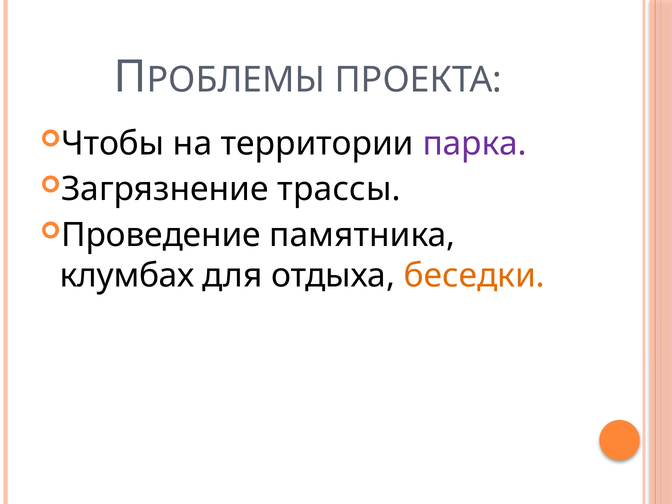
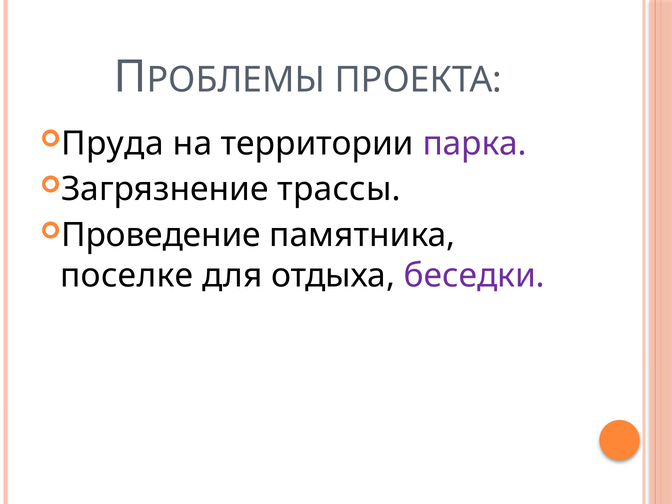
Чтобы: Чтобы -> Пруда (112, 143)
клумбах: клумбах -> поселке (127, 276)
беседки colour: orange -> purple (474, 276)
